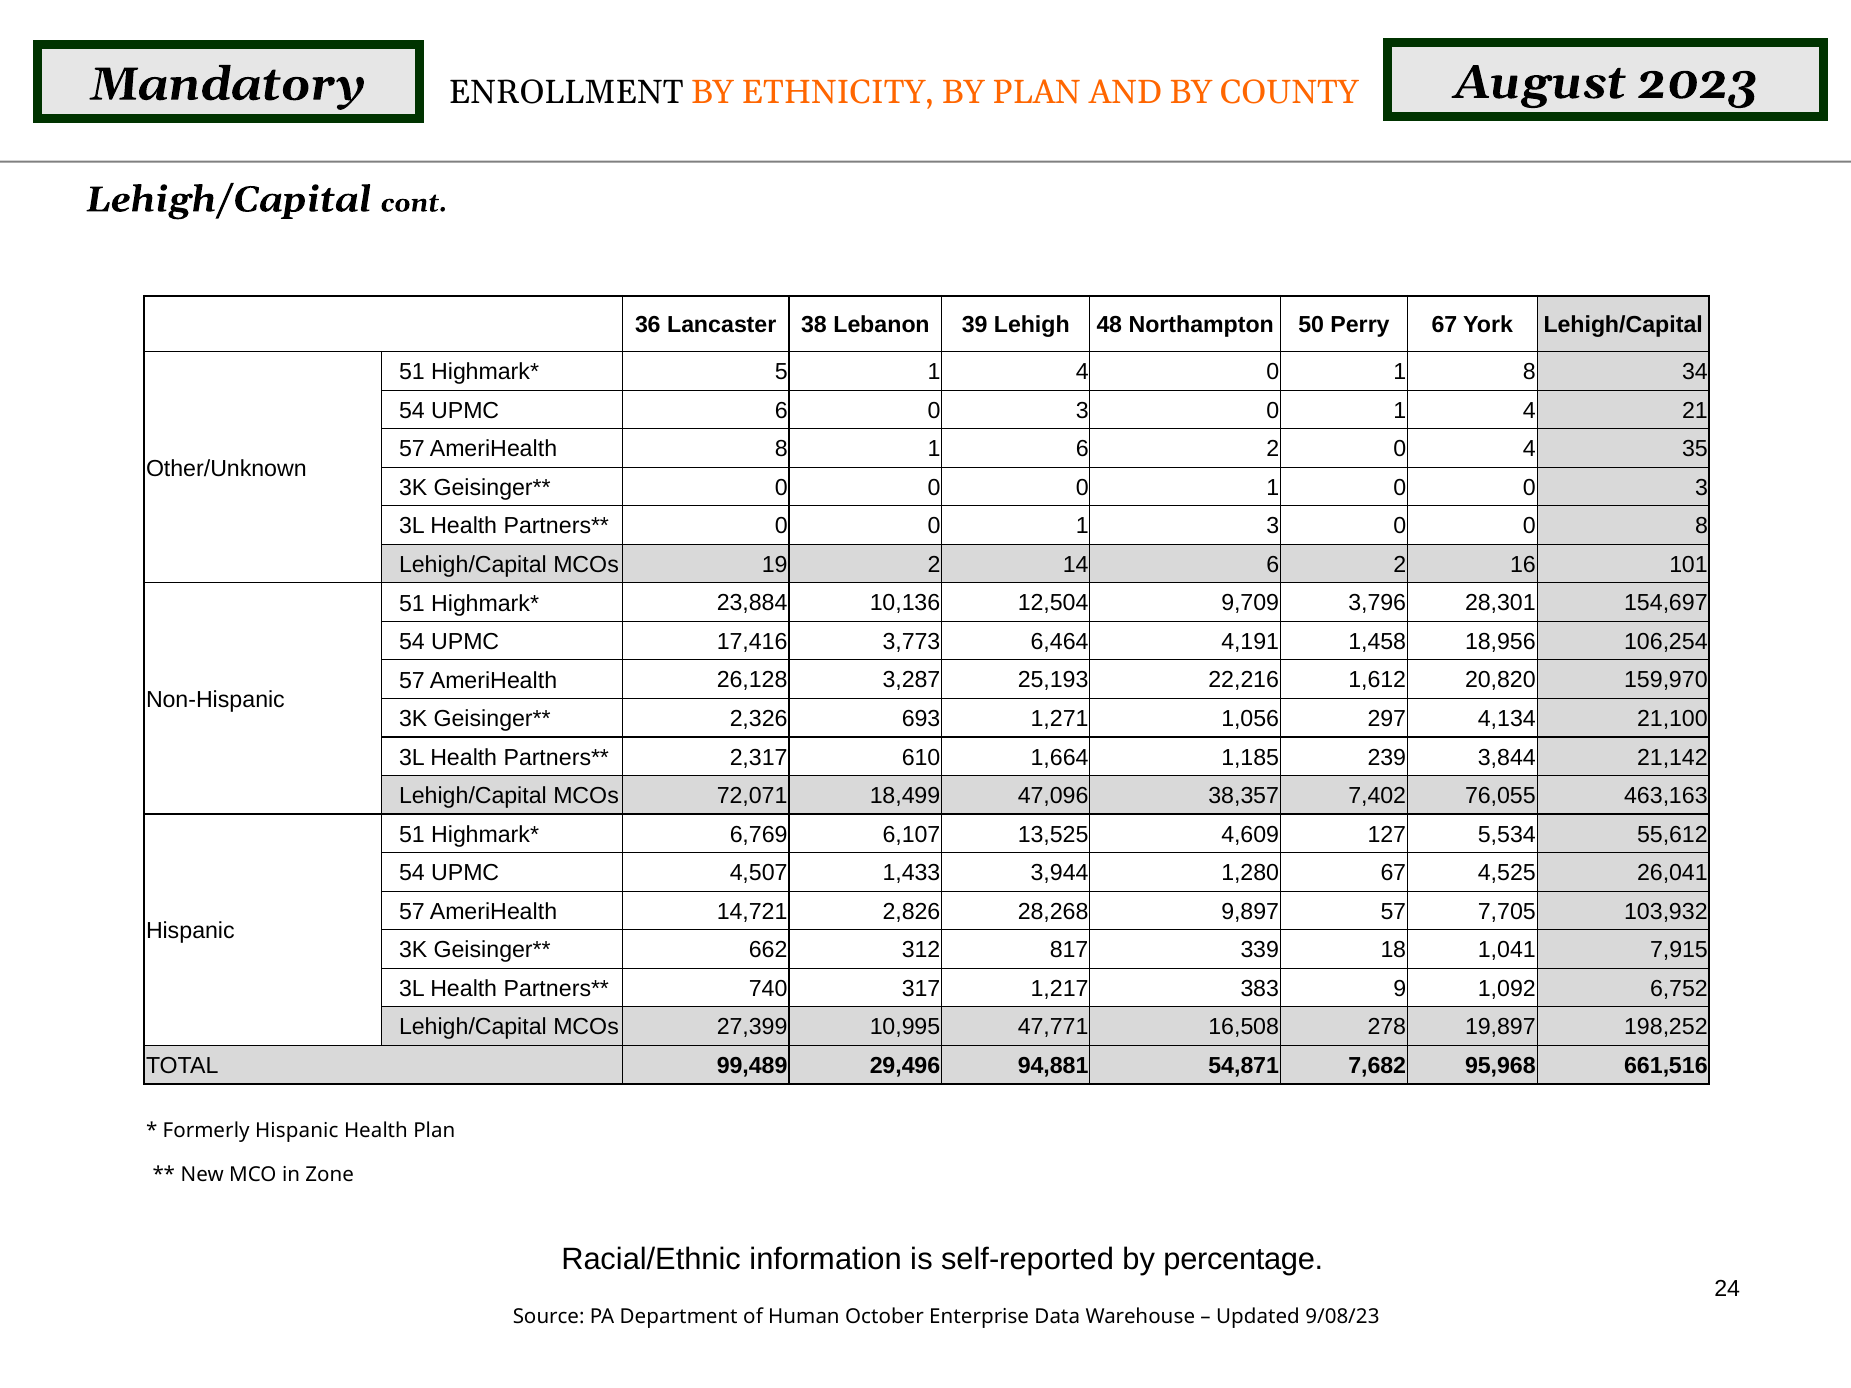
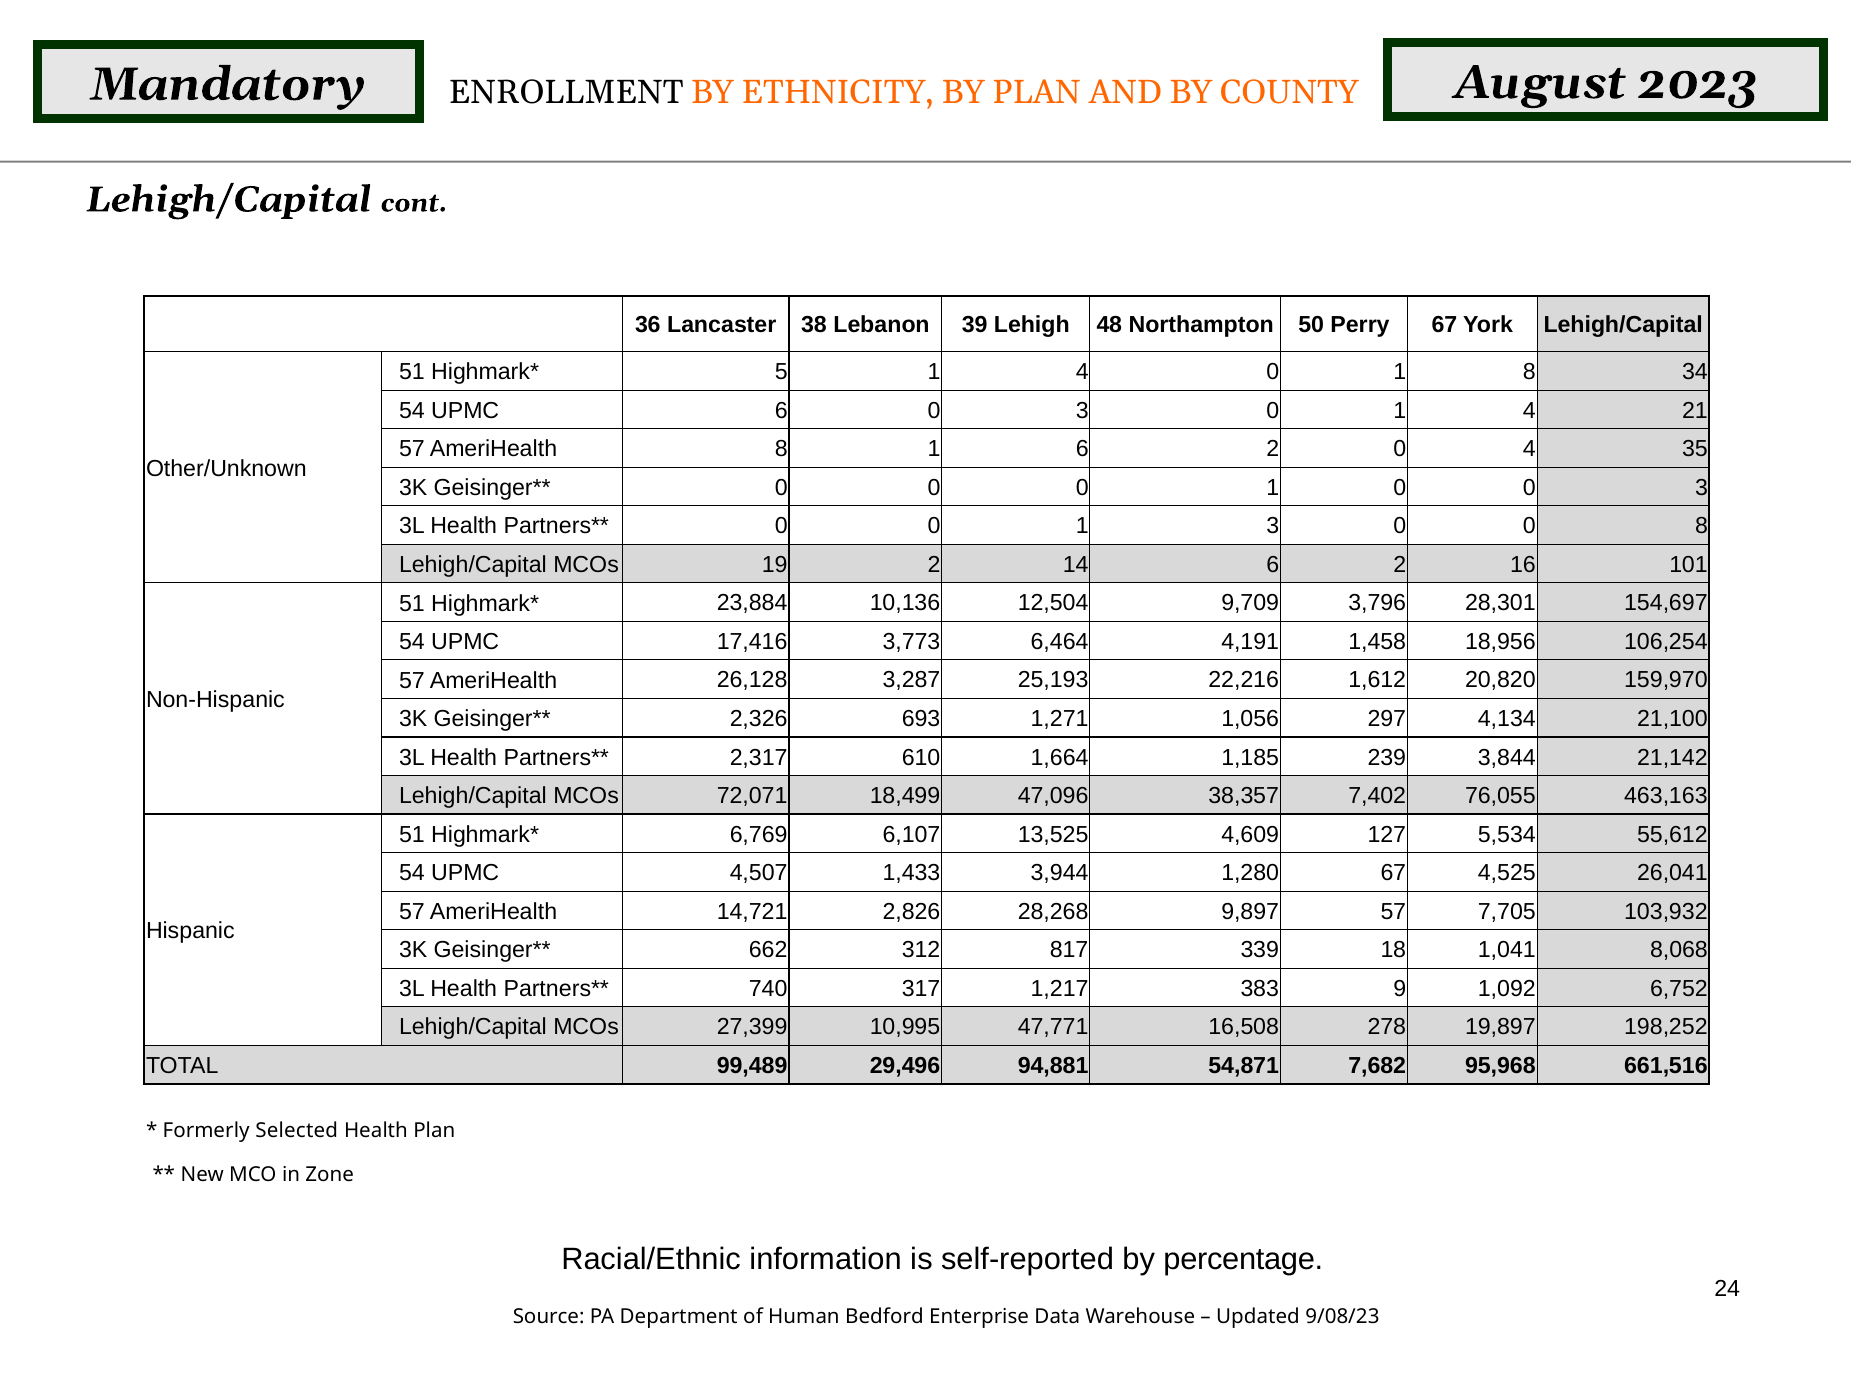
7,915: 7,915 -> 8,068 (1679, 950)
Formerly Hispanic: Hispanic -> Selected (297, 1131)
October: October -> Bedford (884, 1317)
